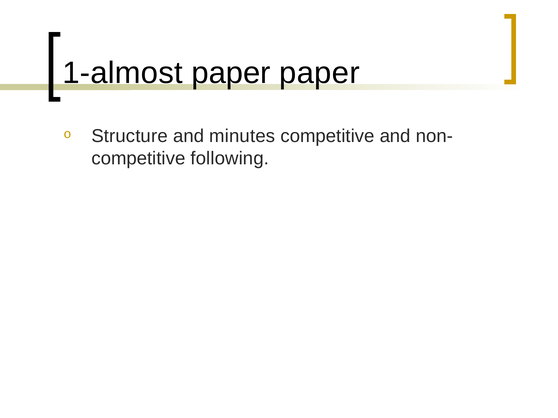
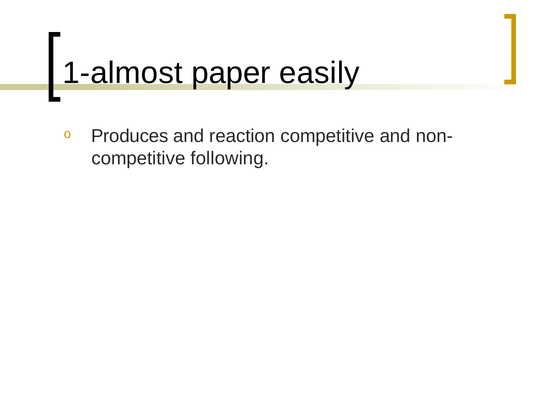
paper paper: paper -> easily (320, 73)
Structure: Structure -> Produces (130, 136)
minutes: minutes -> reaction (242, 136)
